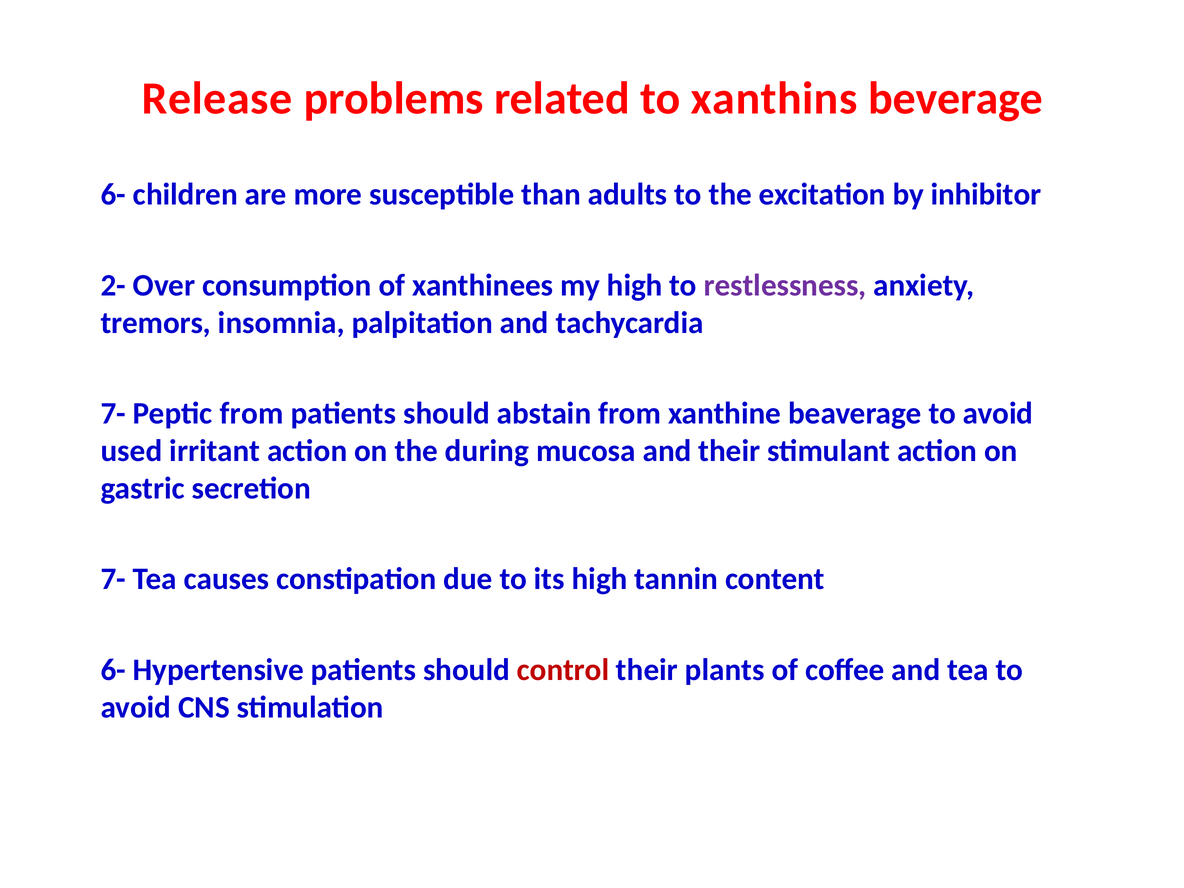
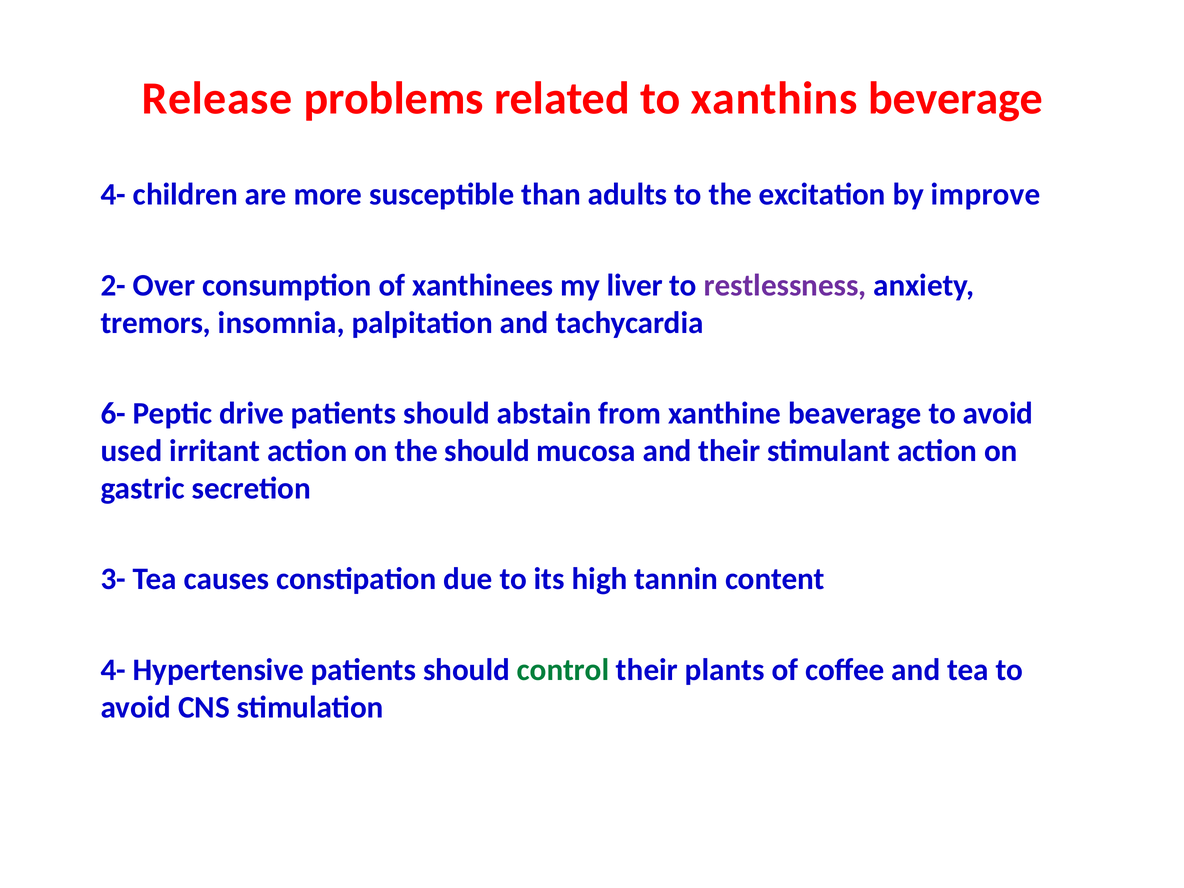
6-: 6- -> 4- (113, 195)
inhibitor: inhibitor -> improve (986, 195)
my high: high -> liver (635, 285)
7-: 7- -> 6- (113, 413)
Peptic from: from -> drive (252, 413)
the during: during -> should (487, 451)
7-: 7- -> 3- (113, 579)
6-: 6- -> 4- (113, 670)
control colour: red -> green (563, 670)
